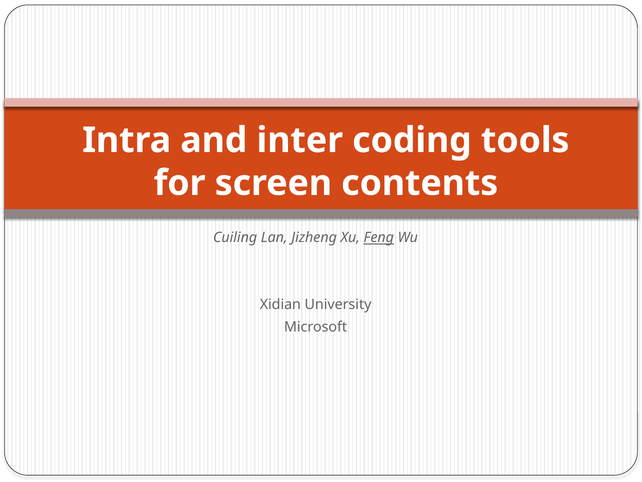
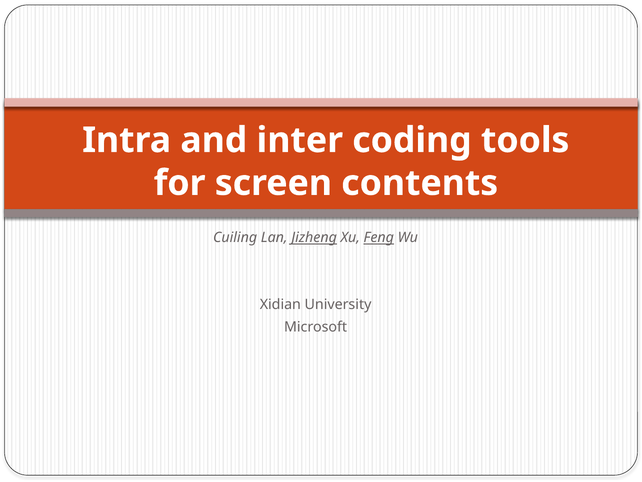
Jizheng underline: none -> present (314, 237)
